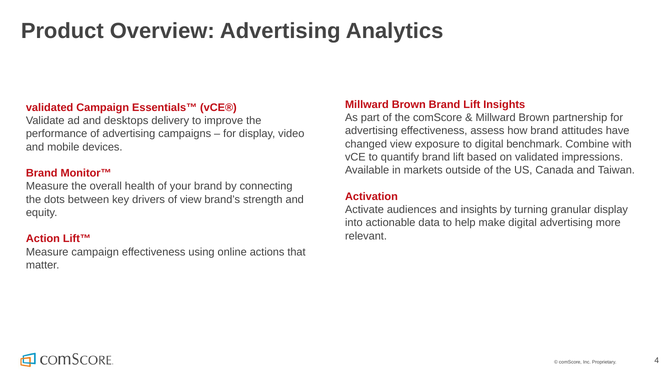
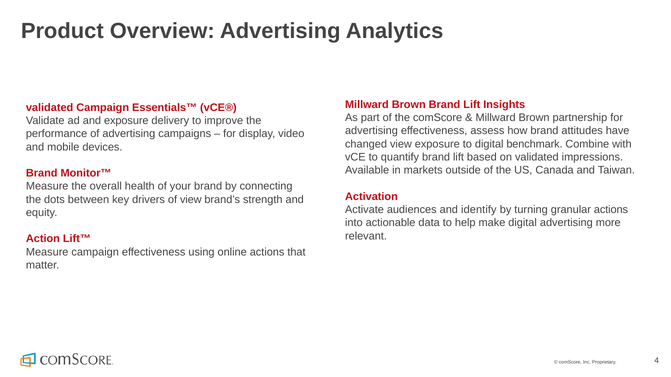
and desktops: desktops -> exposure (126, 121)
and insights: insights -> identify (479, 210)
granular display: display -> actions (611, 210)
